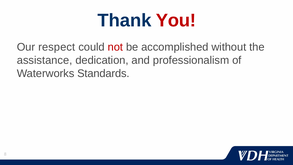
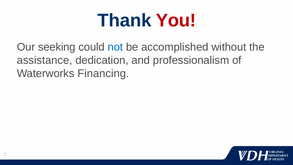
respect: respect -> seeking (57, 47)
not colour: red -> blue (115, 47)
Standards: Standards -> Financing (103, 73)
